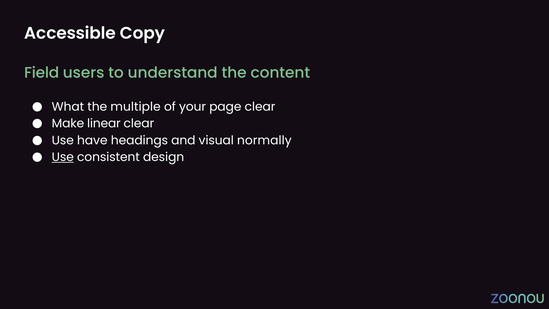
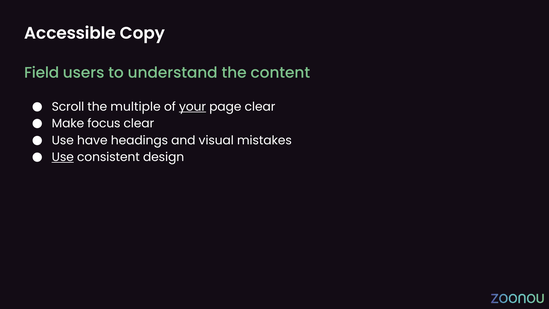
What: What -> Scroll (68, 107)
your underline: none -> present (193, 107)
linear: linear -> focus (104, 123)
normally: normally -> mistakes (264, 140)
